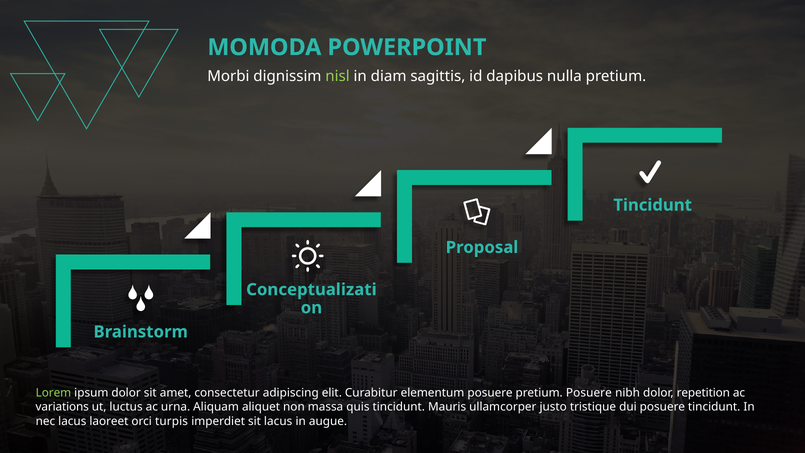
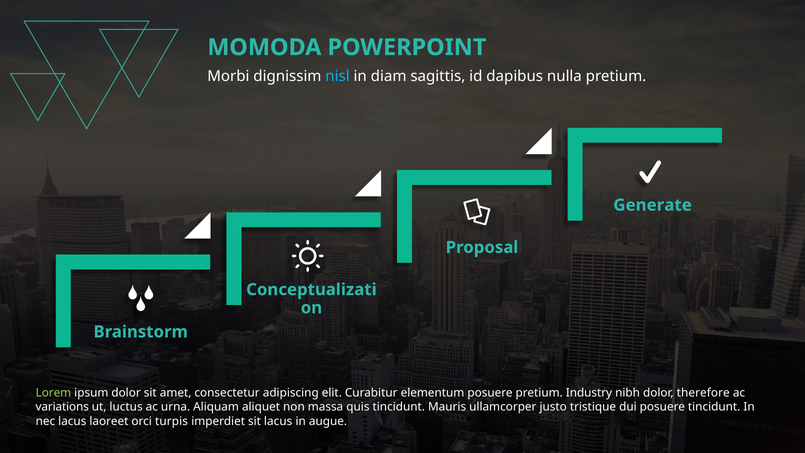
nisl colour: light green -> light blue (338, 76)
Tincidunt: Tincidunt -> Generate (653, 205)
pretium Posuere: Posuere -> Industry (589, 393)
repetition: repetition -> therefore (703, 393)
